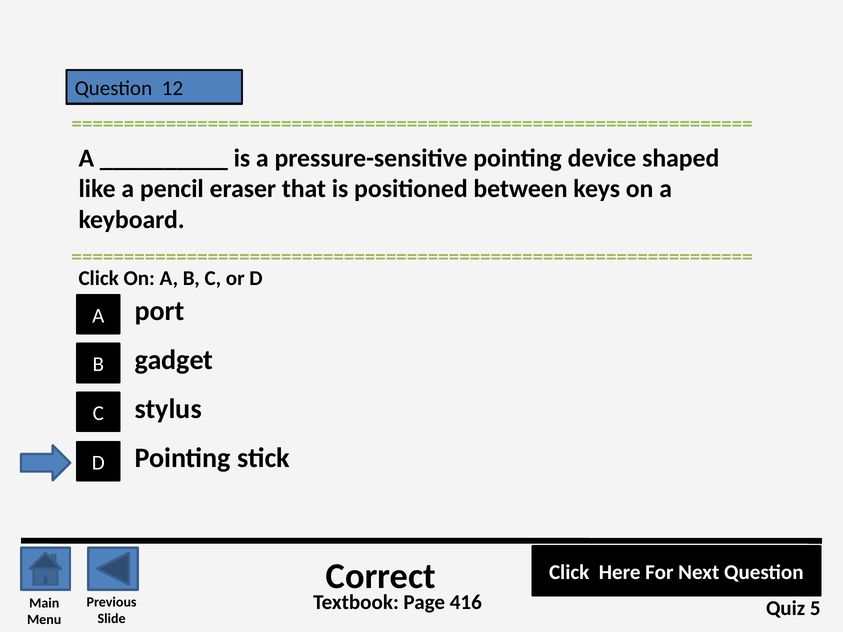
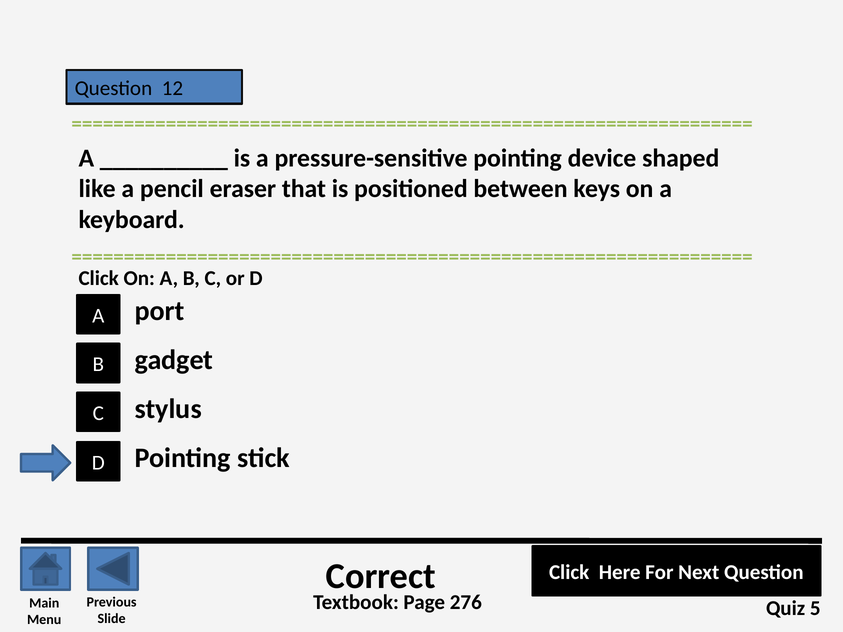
416: 416 -> 276 (466, 603)
